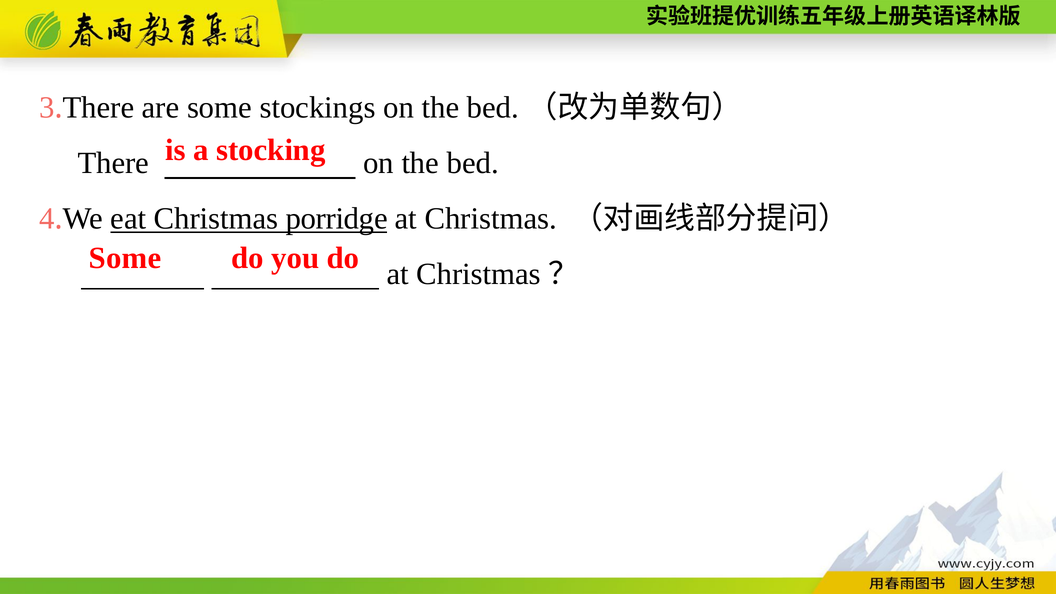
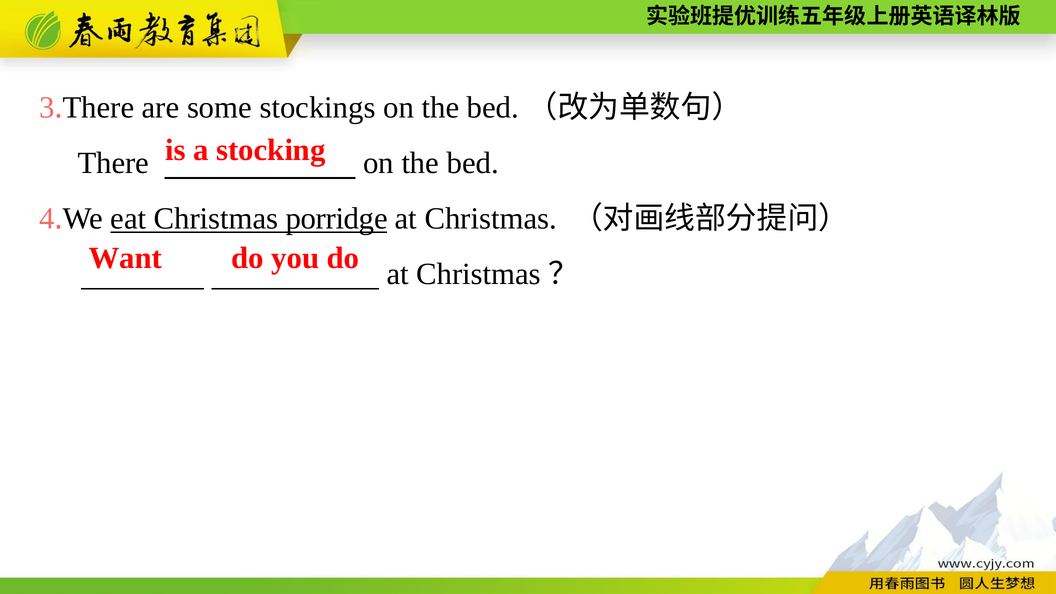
Some: Some -> Want (125, 258)
